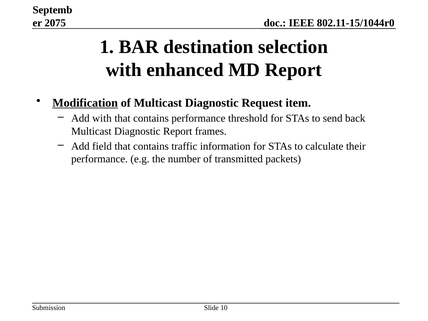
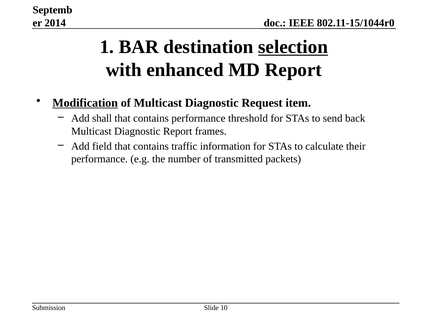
2075: 2075 -> 2014 (55, 23)
selection underline: none -> present (293, 47)
Add with: with -> shall (102, 118)
